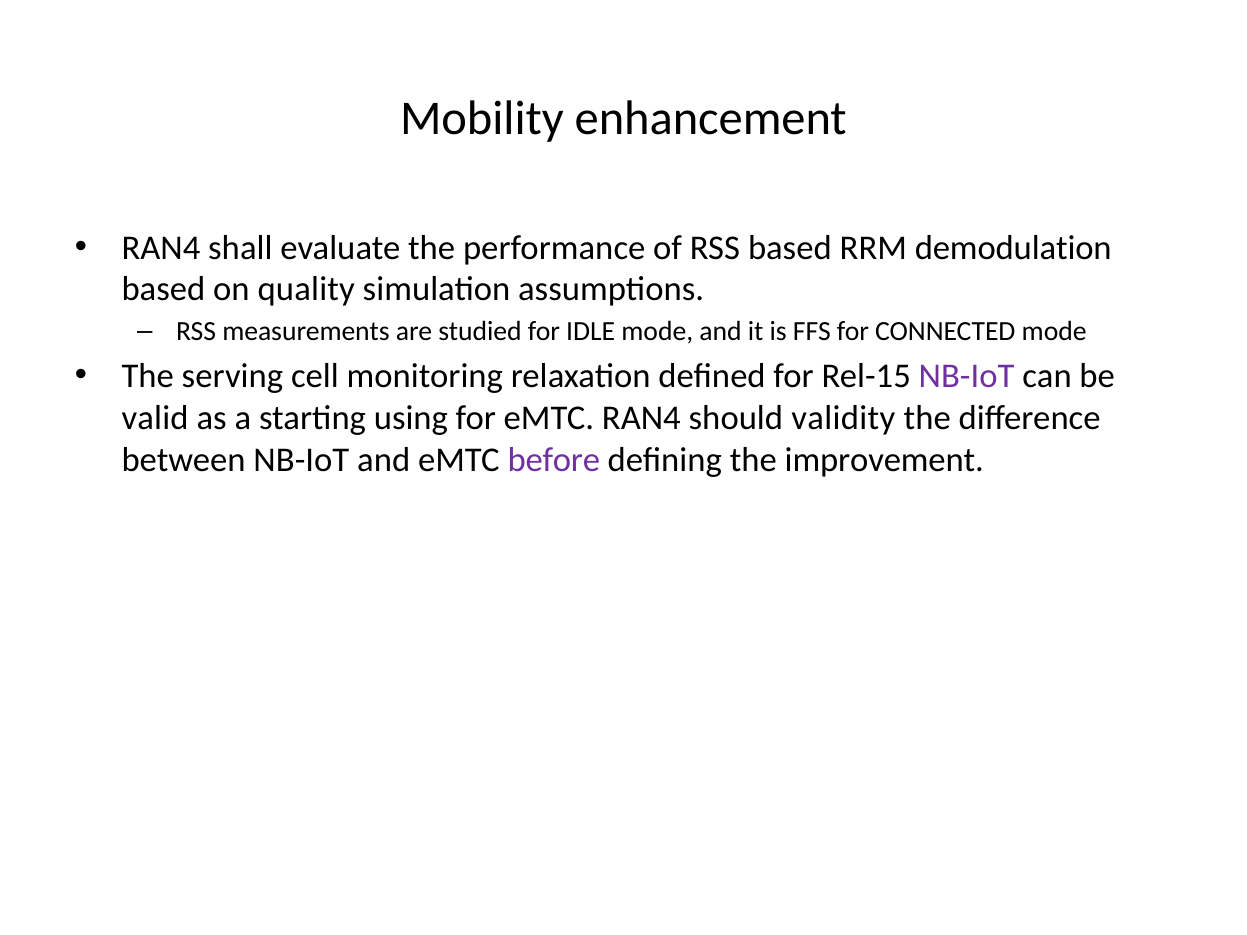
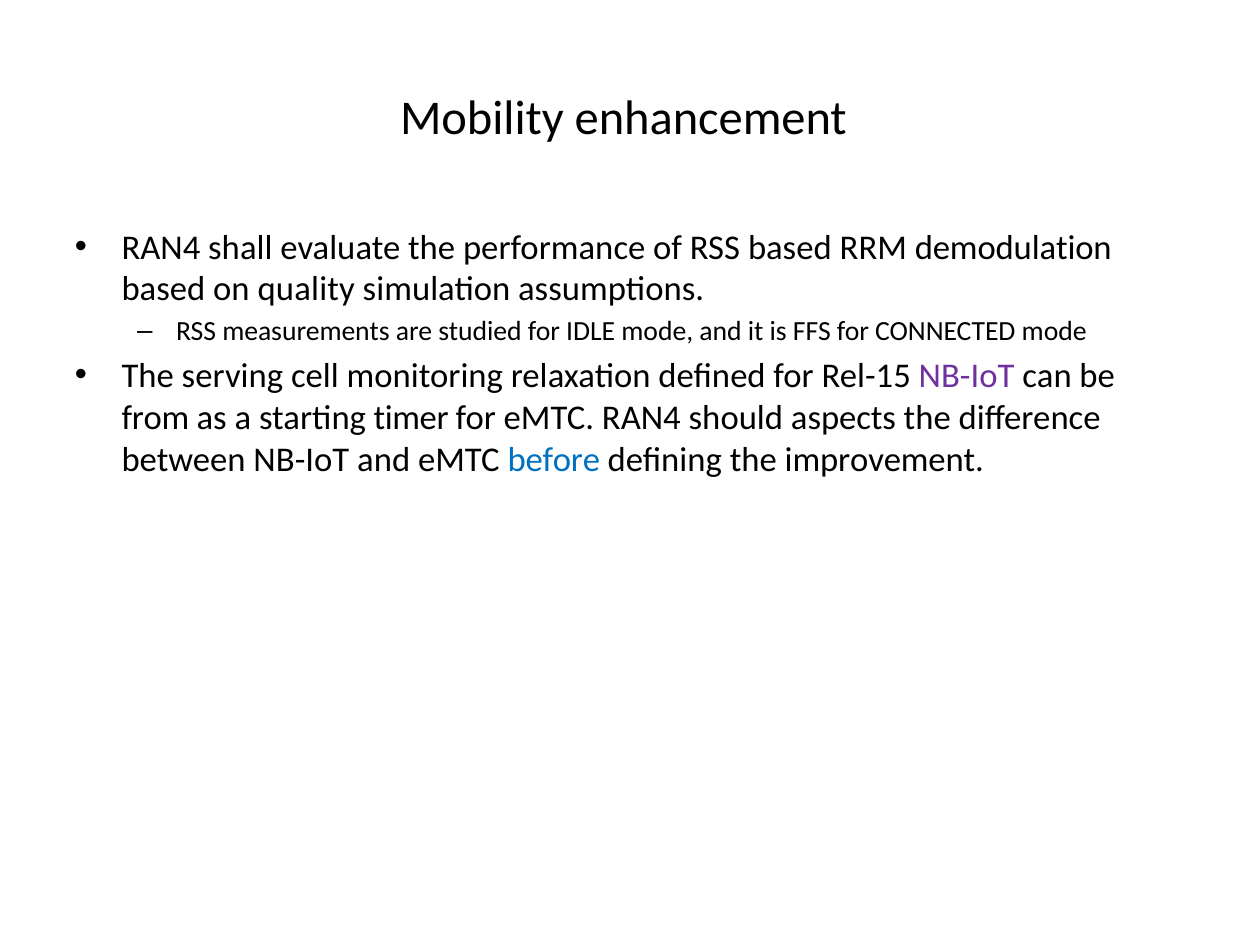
valid: valid -> from (155, 418)
using: using -> timer (411, 418)
validity: validity -> aspects (844, 418)
before colour: purple -> blue (554, 460)
